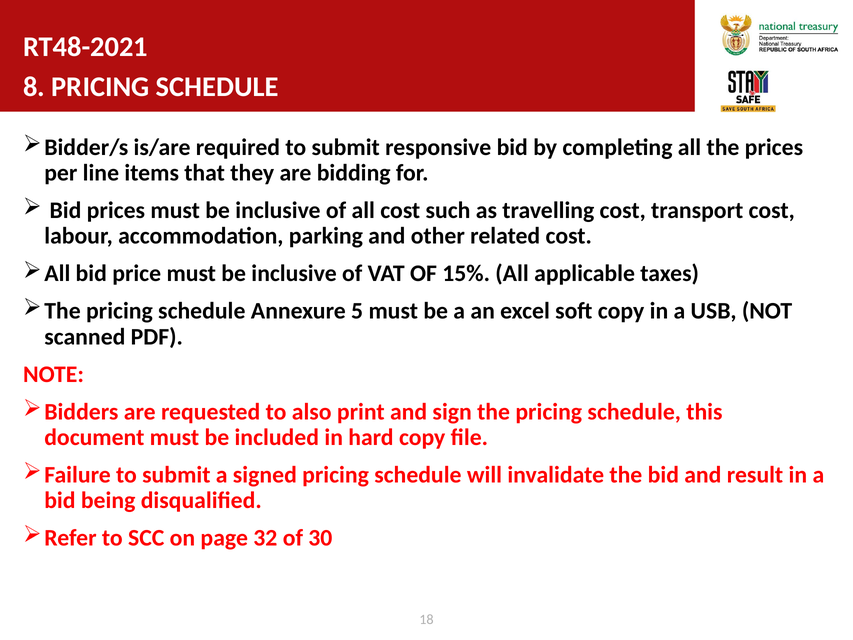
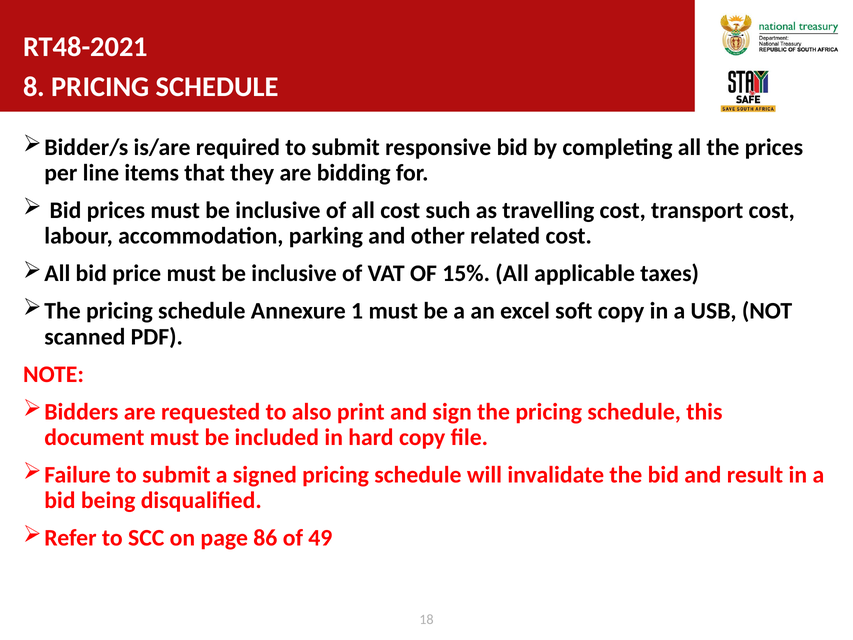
5: 5 -> 1 (357, 311)
32: 32 -> 86 (265, 538)
30: 30 -> 49 (320, 538)
